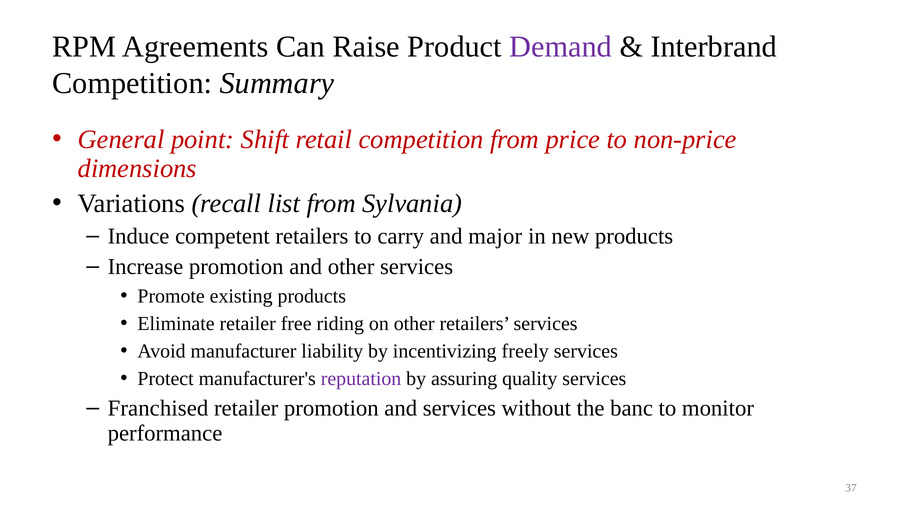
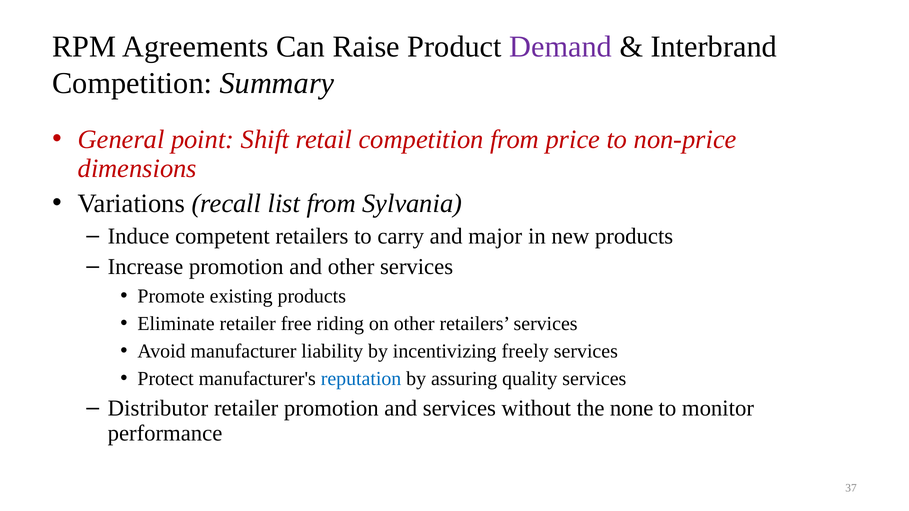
reputation colour: purple -> blue (361, 379)
Franchised: Franchised -> Distributor (158, 408)
banc: banc -> none (632, 408)
